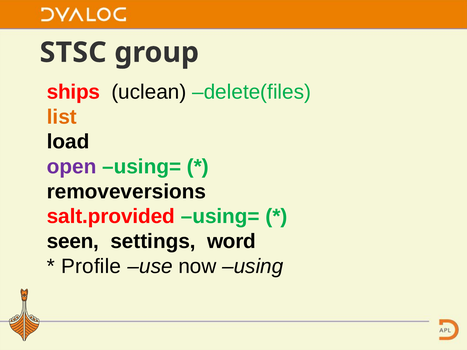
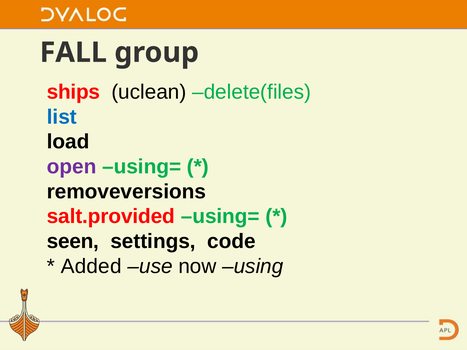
STSC: STSC -> FALL (73, 53)
list colour: orange -> blue (62, 117)
word: word -> code (231, 242)
Profile: Profile -> Added (91, 266)
